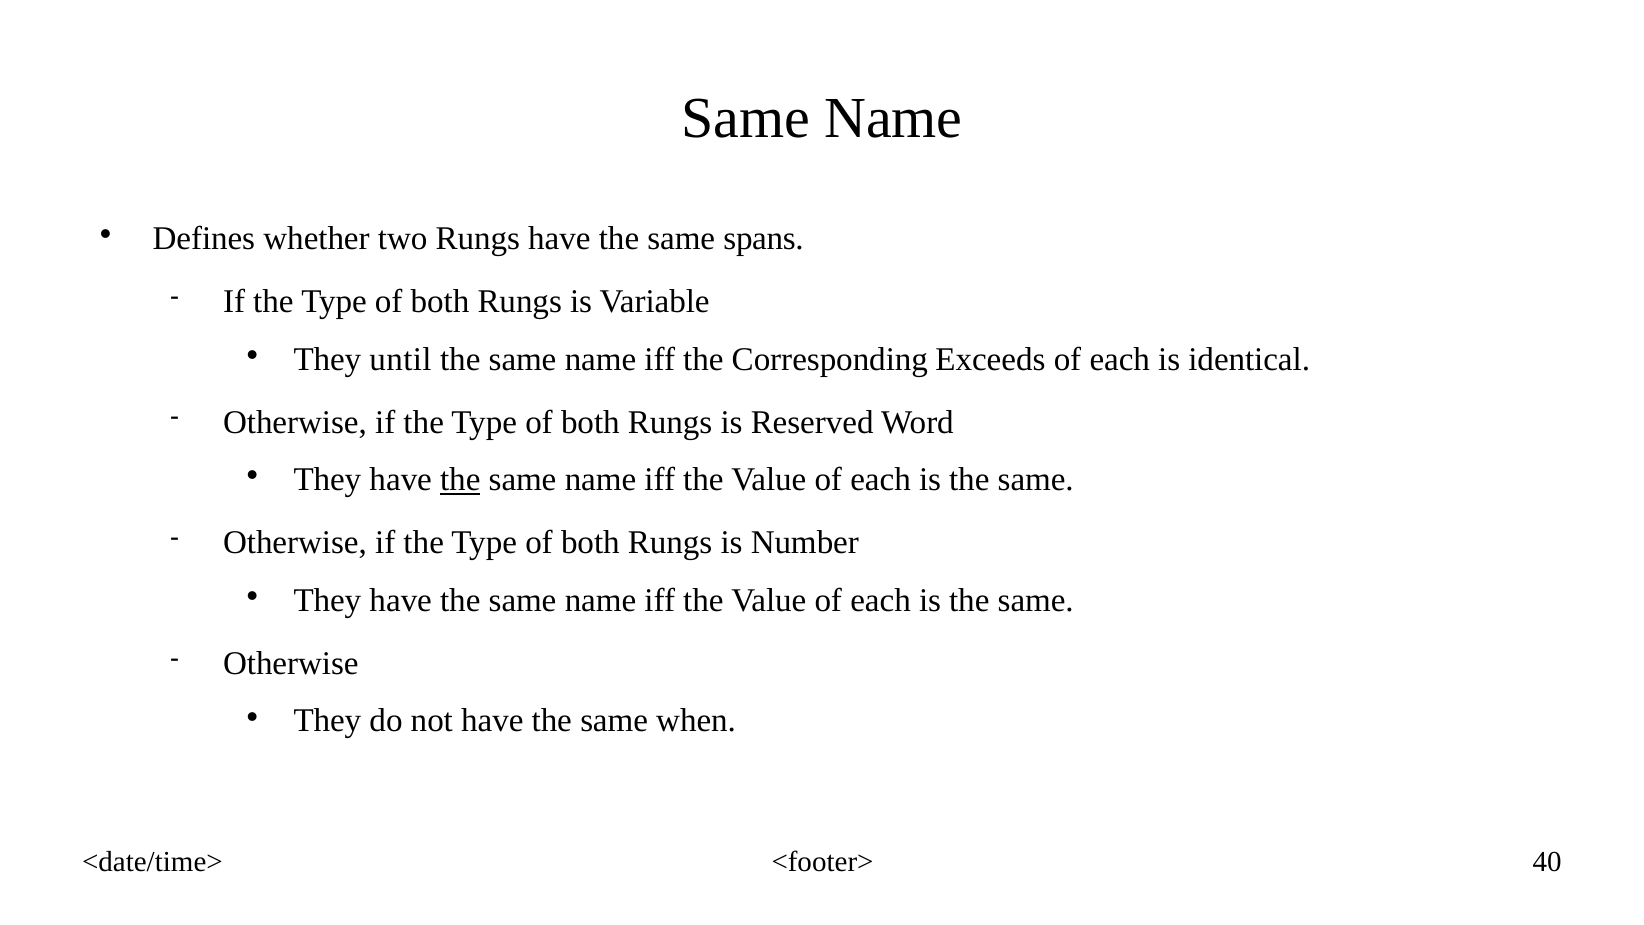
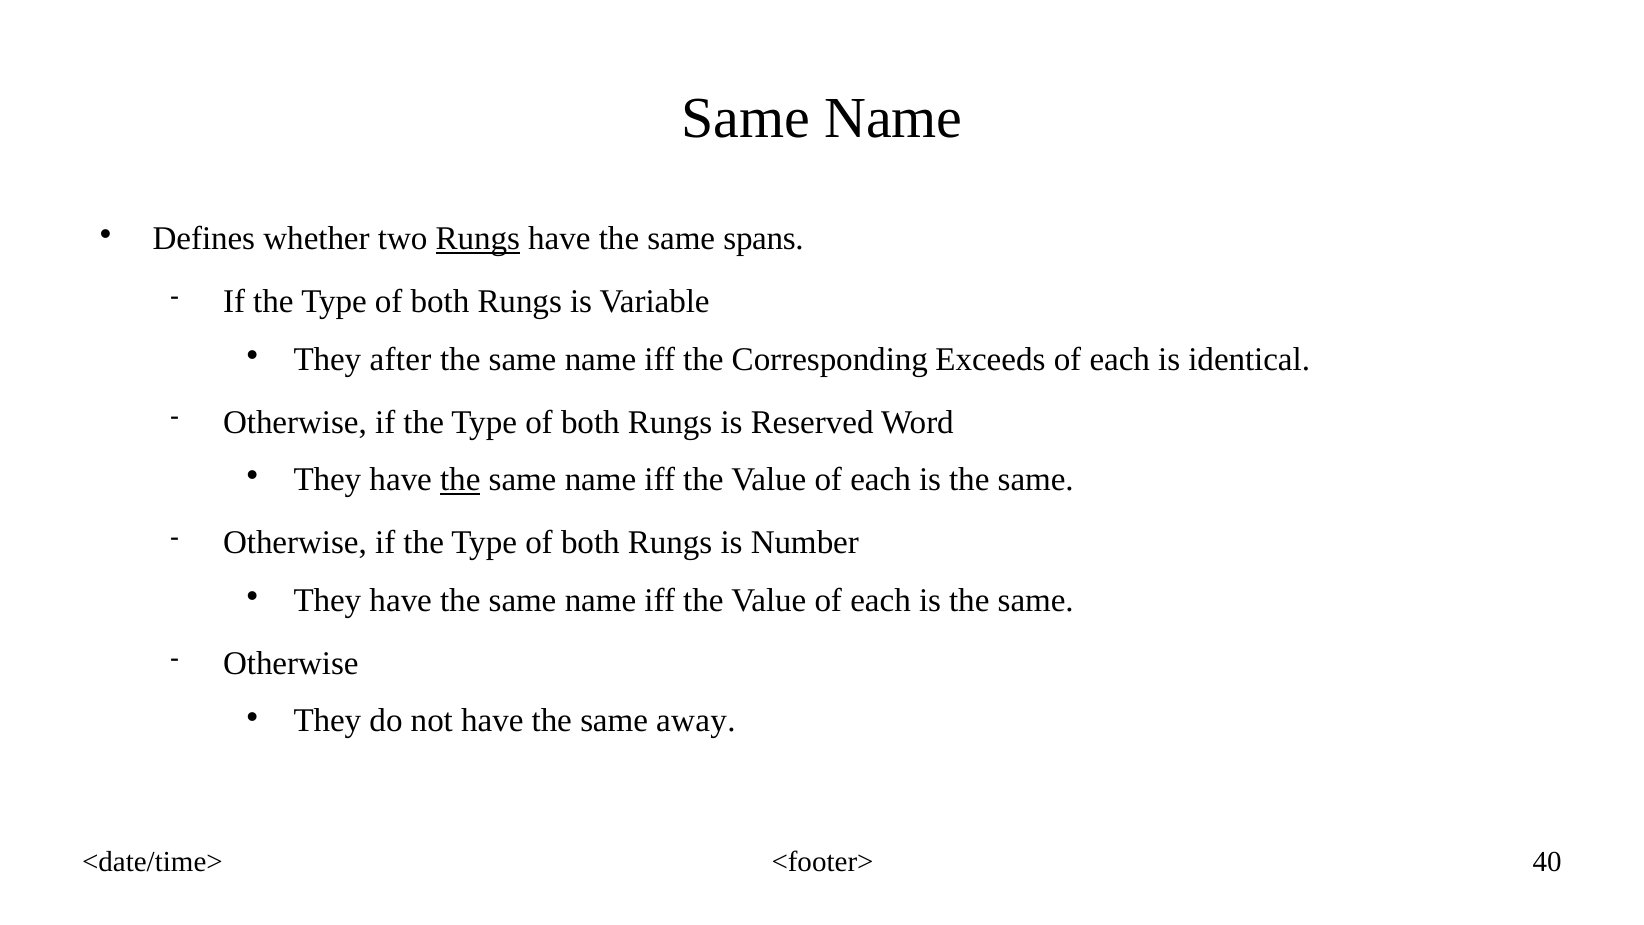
Rungs underline: none -> present (478, 238)
until: until -> after (400, 359)
when: when -> away (696, 721)
